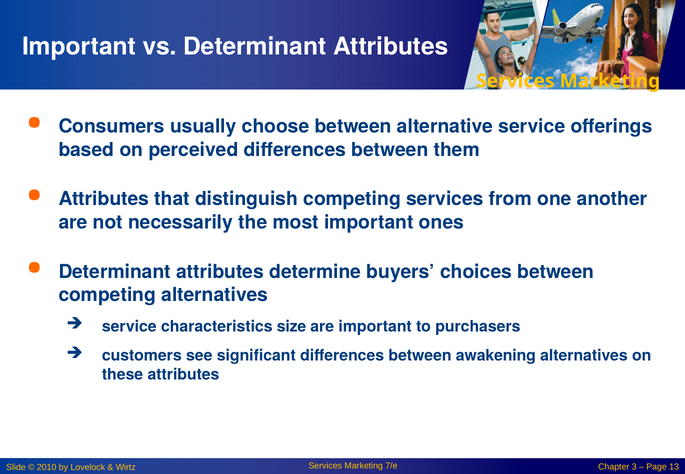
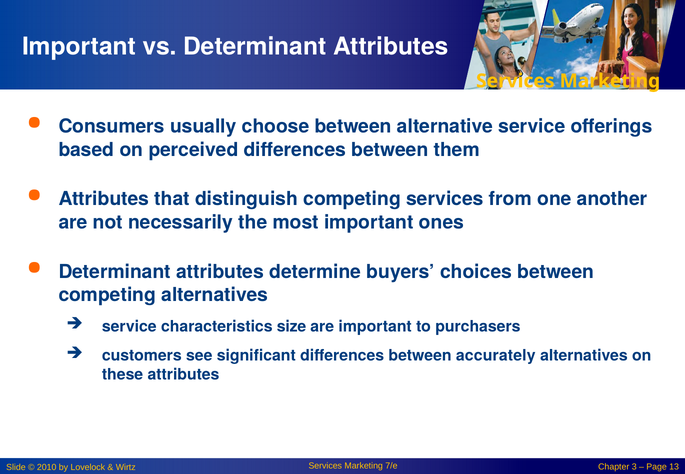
awakening: awakening -> accurately (496, 356)
